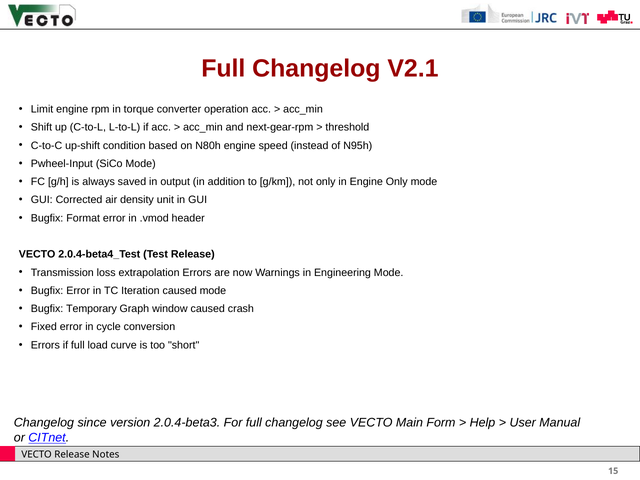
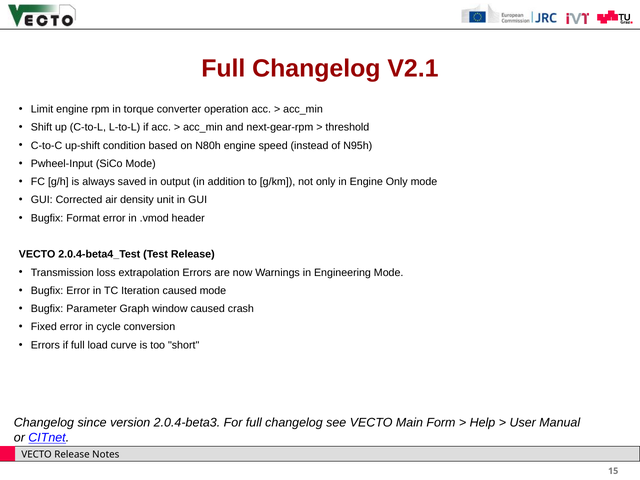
Temporary: Temporary -> Parameter (91, 309)
